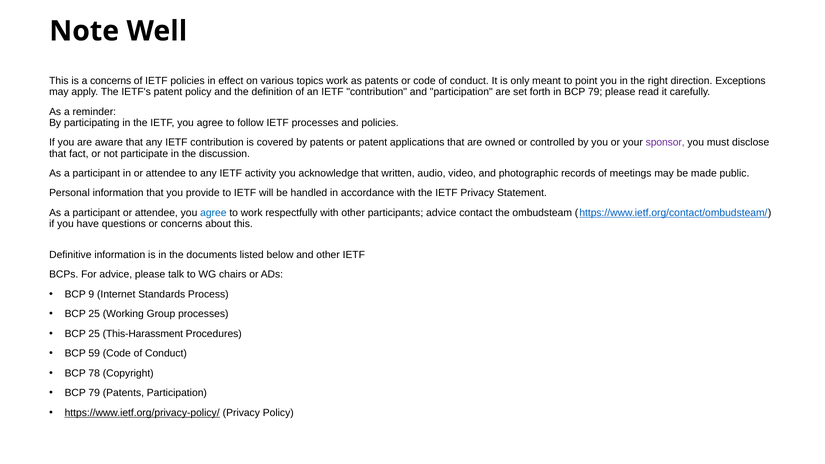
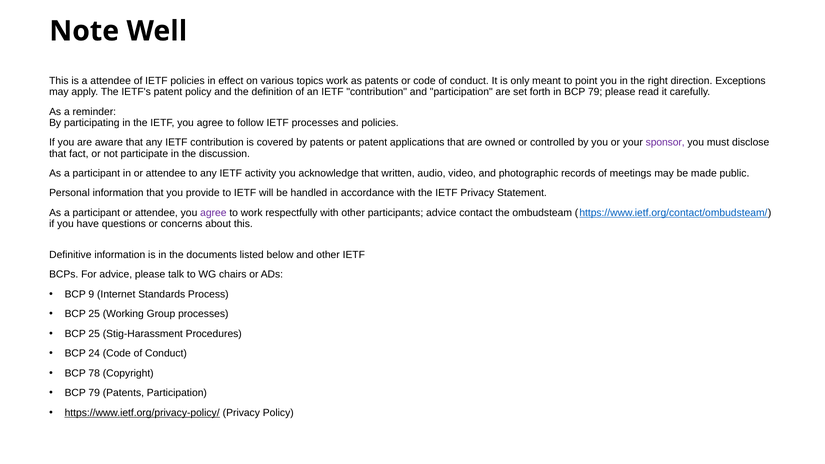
a concerns: concerns -> attendee (111, 81)
agree colour: blue -> purple (213, 213)
This-Harassment: This-Harassment -> Stig-Harassment (143, 334)
59: 59 -> 24 (94, 353)
